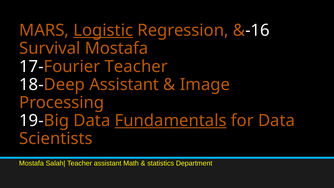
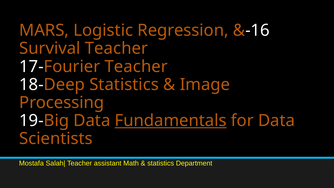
Logistic underline: present -> none (103, 30)
Survival Mostafa: Mostafa -> Teacher (116, 48)
18-Deep Assistant: Assistant -> Statistics (124, 85)
